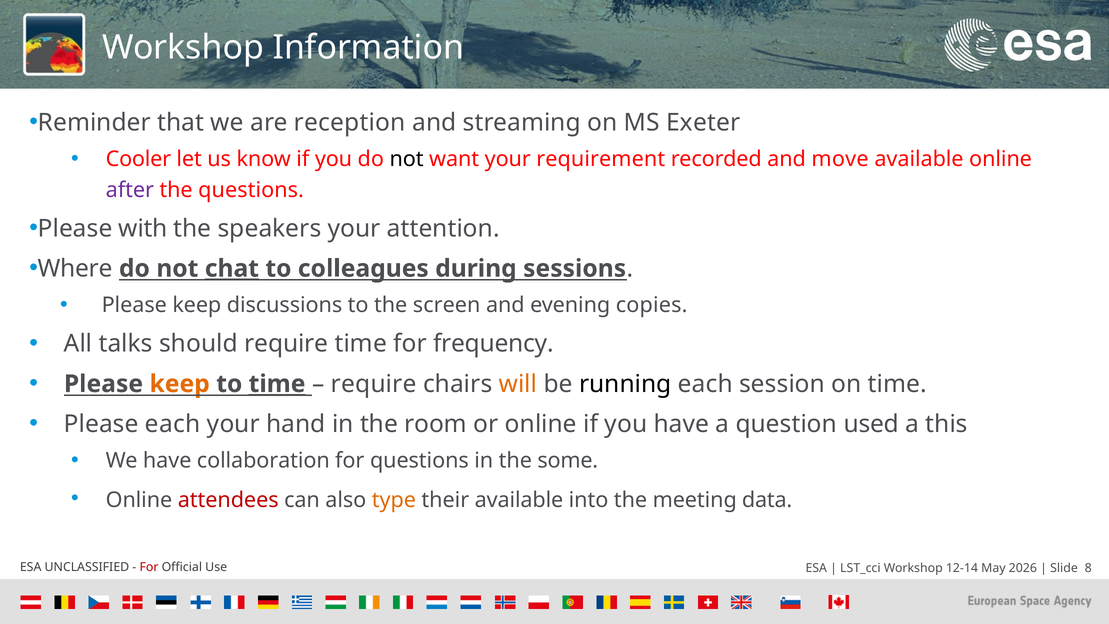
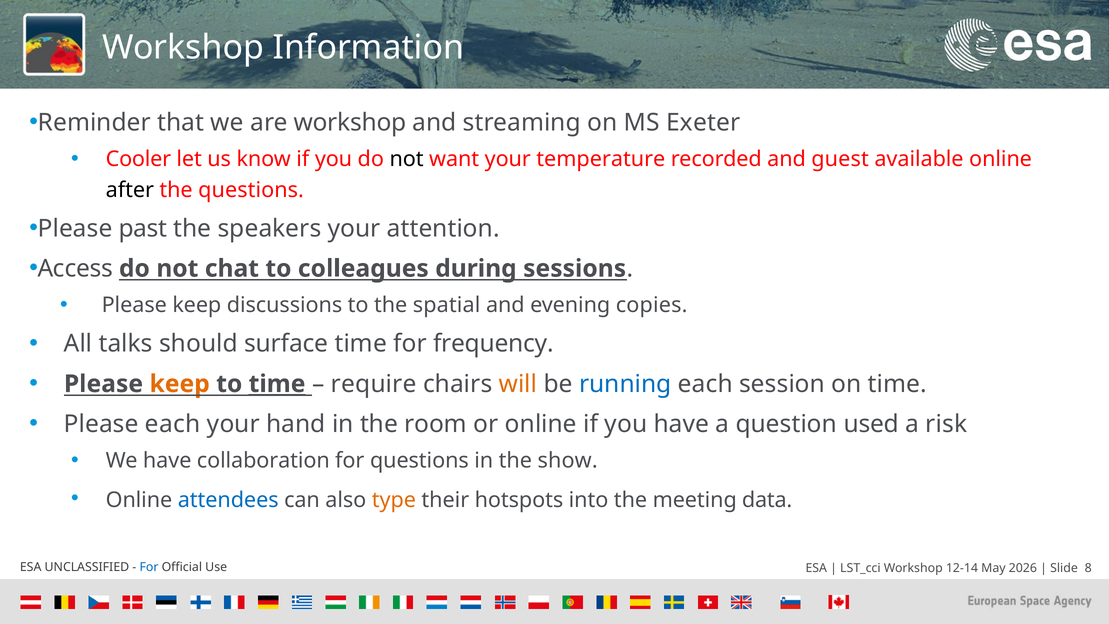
are reception: reception -> workshop (350, 122)
requirement: requirement -> temperature (601, 159)
move: move -> guest (840, 159)
after colour: purple -> black (130, 190)
with: with -> past (143, 228)
Where: Where -> Access (75, 268)
chat underline: present -> none (232, 268)
screen: screen -> spatial (447, 305)
should require: require -> surface (286, 344)
running colour: black -> blue (625, 384)
this: this -> risk (946, 424)
some: some -> show (568, 461)
attendees colour: red -> blue (228, 500)
their available: available -> hotspots (519, 500)
For colour: red -> blue (149, 567)
